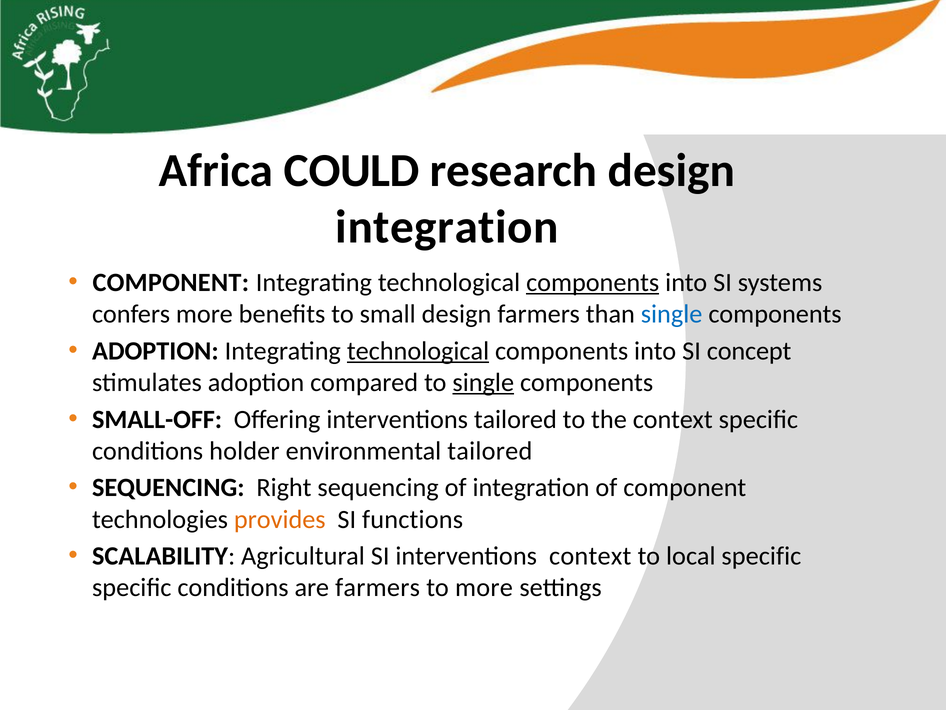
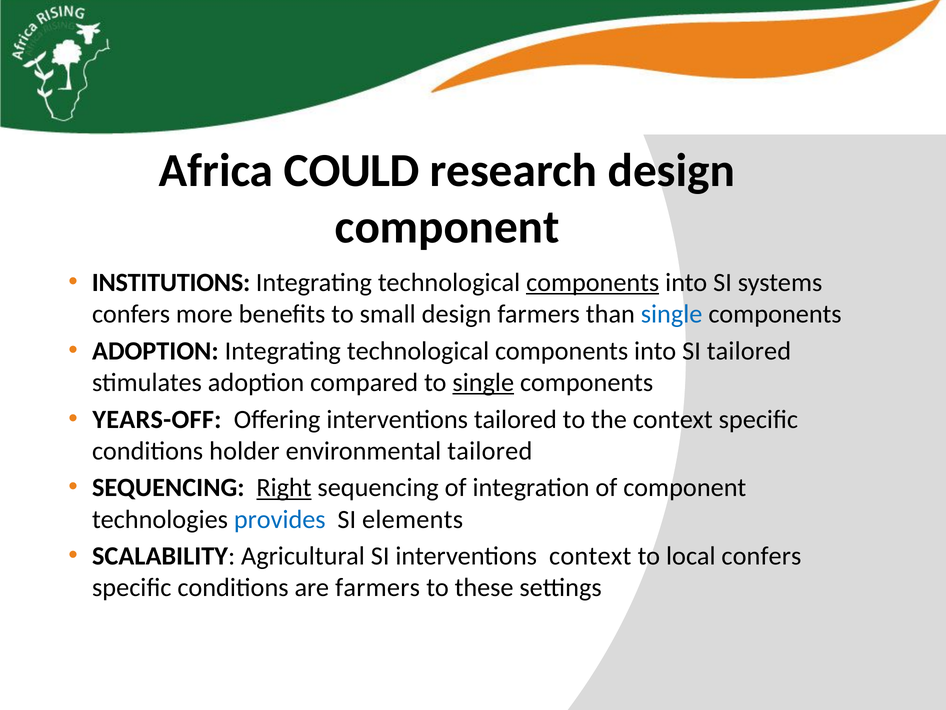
integration: integration -> component (447, 227)
COMPONENT: COMPONENT -> INSTITUTIONS (171, 282)
technological underline: present -> none (418, 351)
SI concept: concept -> tailored (749, 351)
SMALL-OFF: SMALL-OFF -> YEARS-OFF (157, 419)
Right underline: none -> present (284, 487)
provides colour: orange -> blue (280, 519)
functions: functions -> elements (413, 519)
local specific: specific -> confers (761, 556)
to more: more -> these (484, 587)
